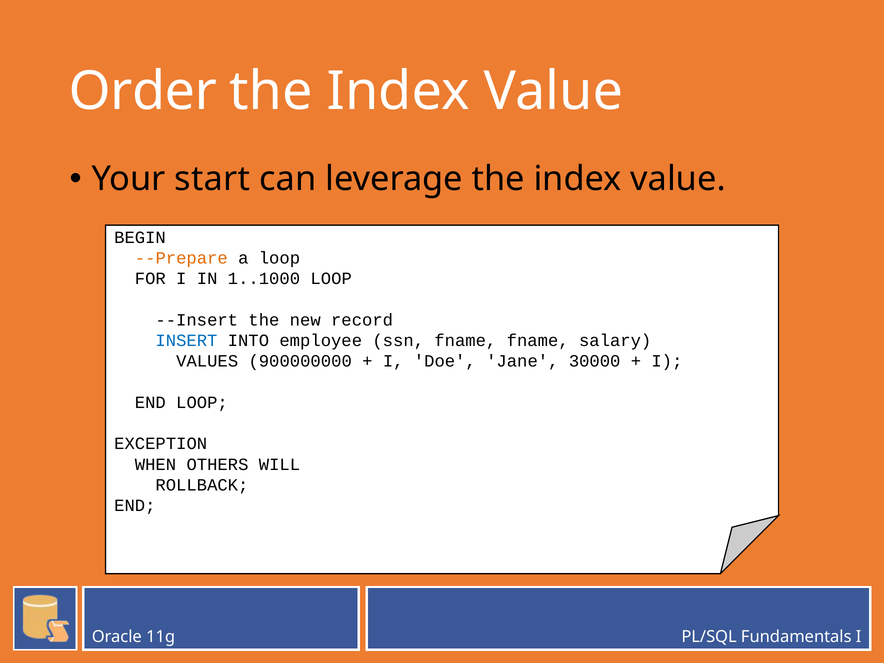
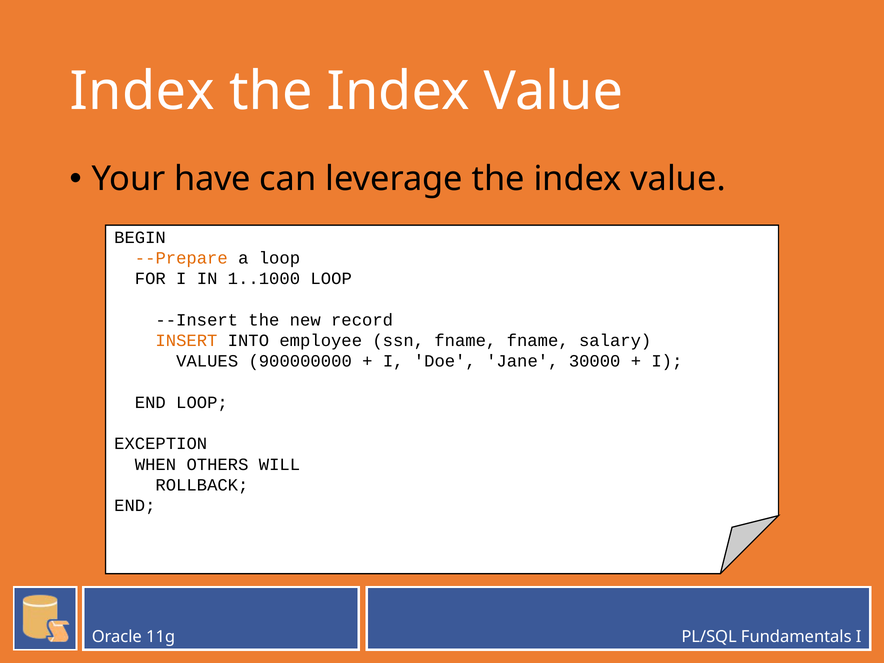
Order: Order -> Index (142, 91)
start: start -> have (213, 179)
INSERT colour: blue -> orange (186, 341)
